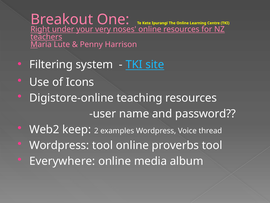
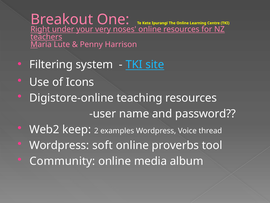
Wordpress tool: tool -> soft (103, 145)
Everywhere: Everywhere -> Community (62, 161)
